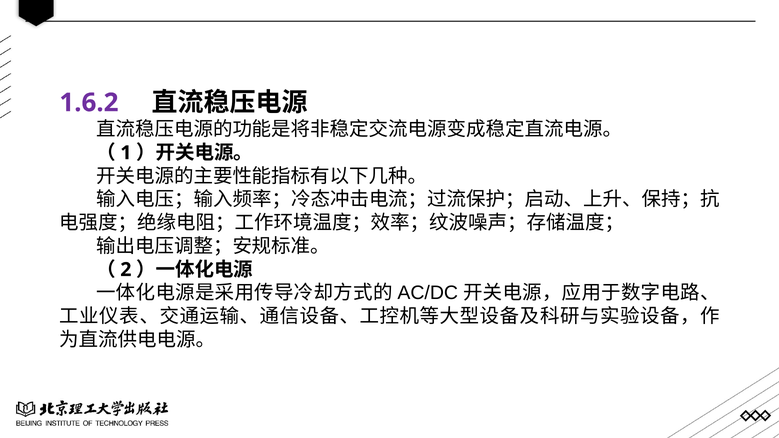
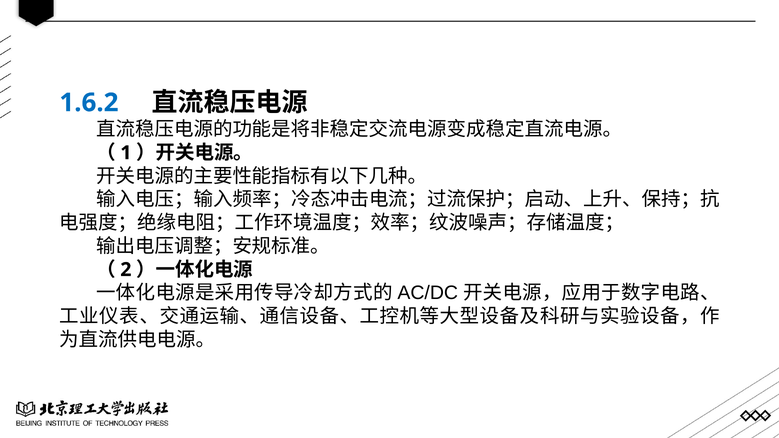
1.6.2 colour: purple -> blue (89, 103)
